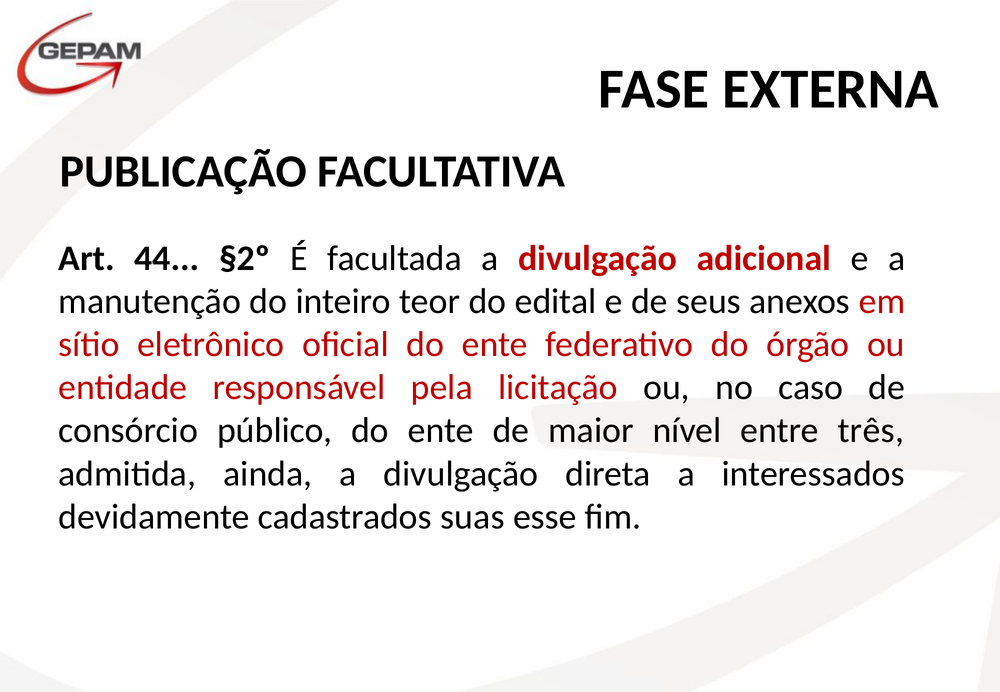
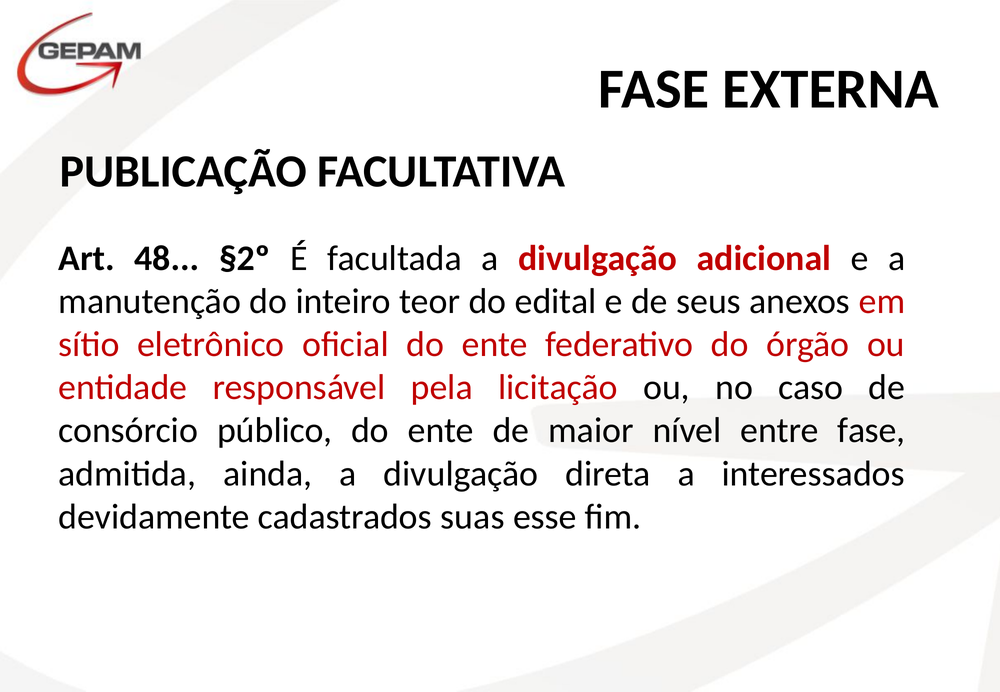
44: 44 -> 48 (167, 258)
entre três: três -> fase (871, 431)
